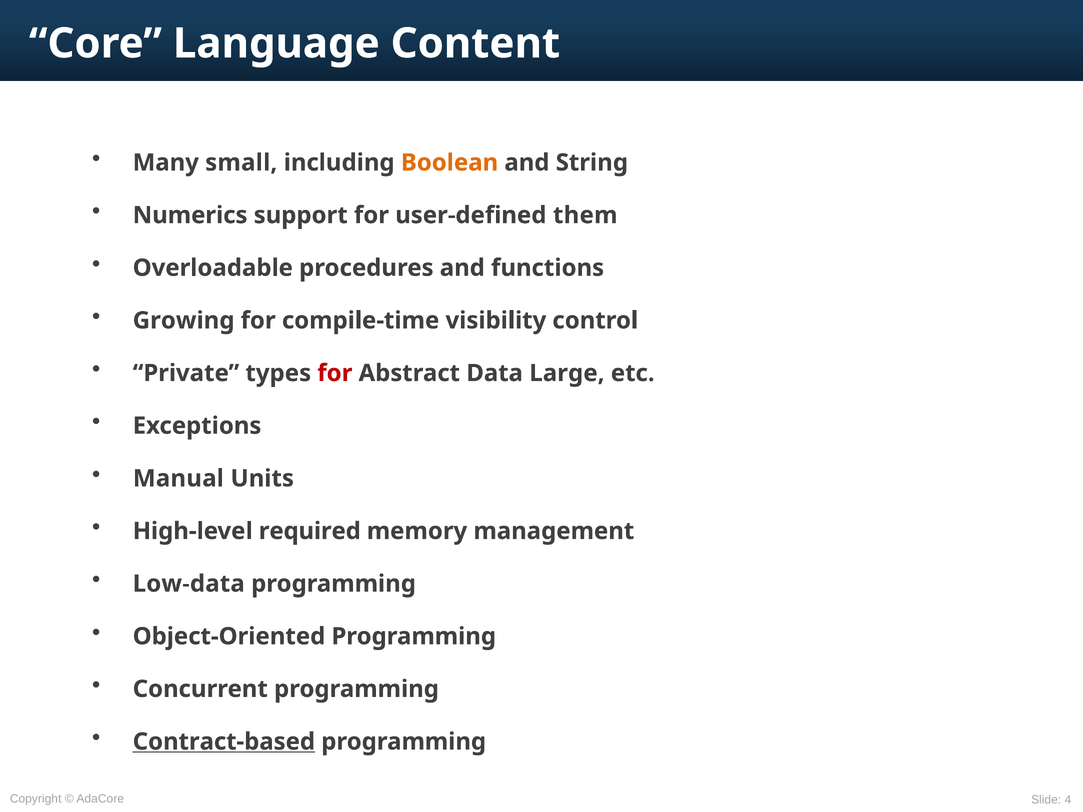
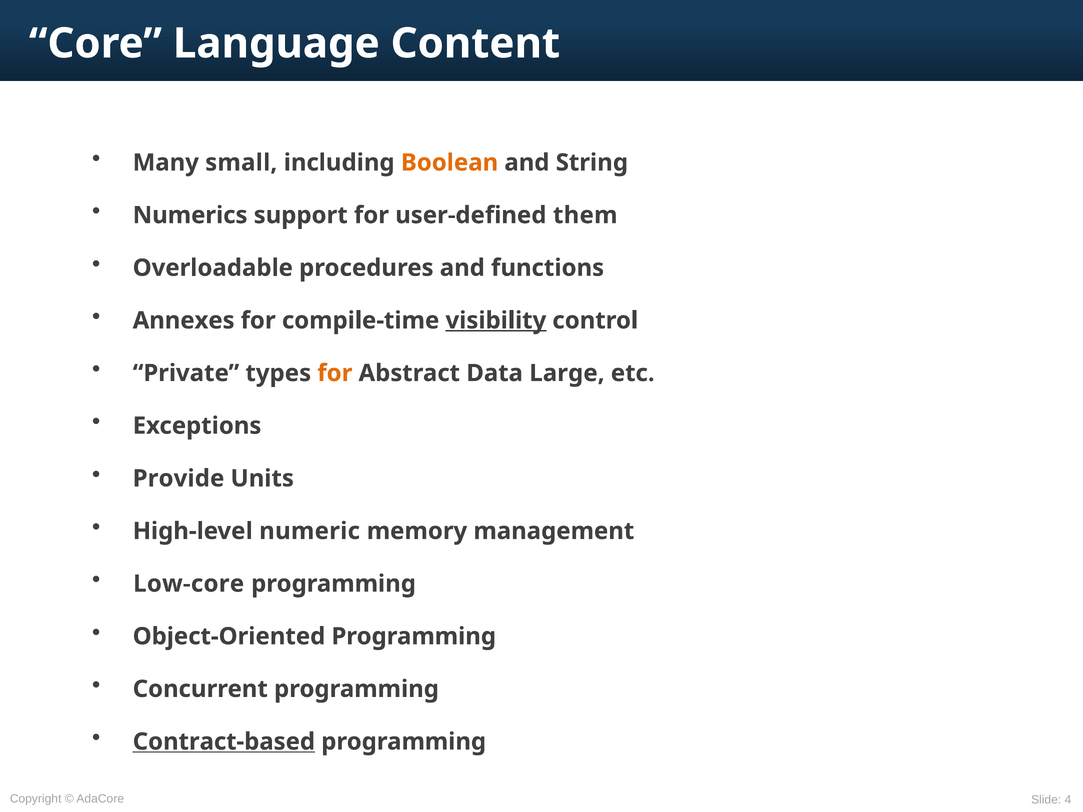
Growing: Growing -> Annexes (184, 321)
visibility underline: none -> present (496, 321)
for colour: red -> orange (335, 373)
Manual: Manual -> Provide (179, 479)
required: required -> numeric (310, 531)
Low-data: Low-data -> Low-core (189, 584)
